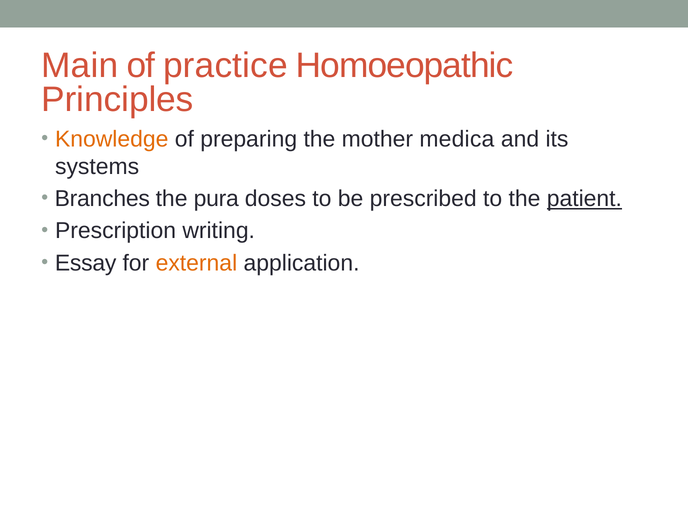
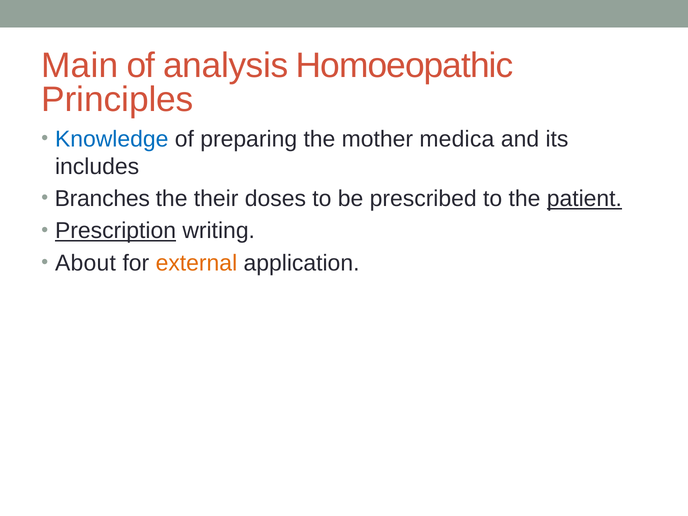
practice: practice -> analysis (226, 66)
Knowledge colour: orange -> blue (112, 139)
systems: systems -> includes (97, 167)
pura: pura -> their (216, 199)
Prescription underline: none -> present (116, 231)
Essay: Essay -> About (85, 263)
